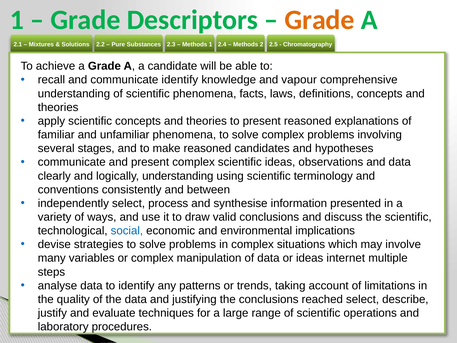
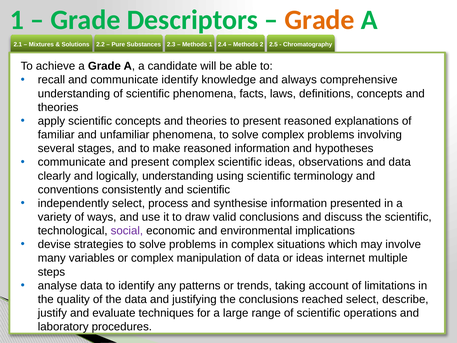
vapour: vapour -> always (299, 80)
reasoned candidates: candidates -> information (262, 148)
and between: between -> scientific (208, 189)
social colour: blue -> purple (127, 231)
